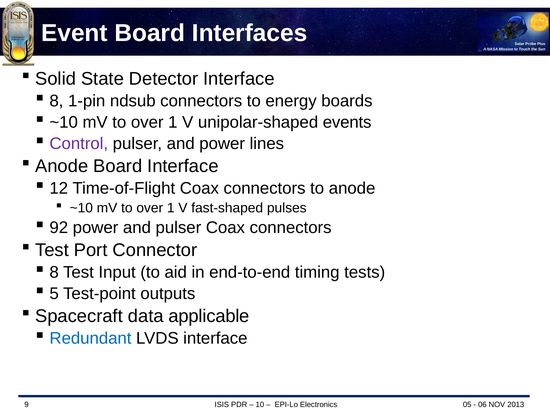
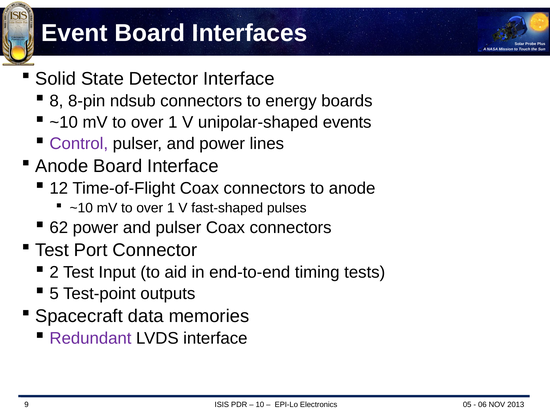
1-pin: 1-pin -> 8-pin (87, 101)
92: 92 -> 62 (59, 228)
8: 8 -> 2 (54, 273)
applicable: applicable -> memories (209, 316)
Redundant colour: blue -> purple (90, 339)
